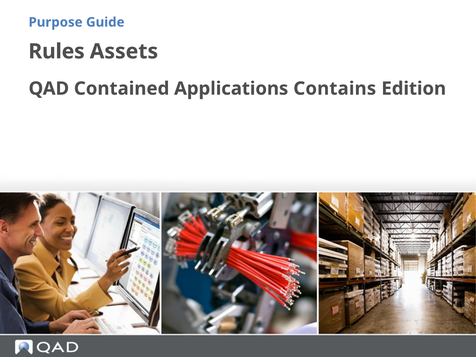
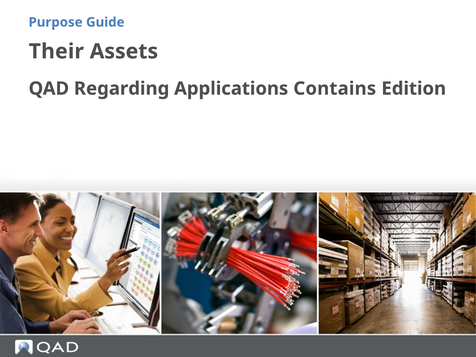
Rules: Rules -> Their (56, 51)
Contained: Contained -> Regarding (122, 89)
